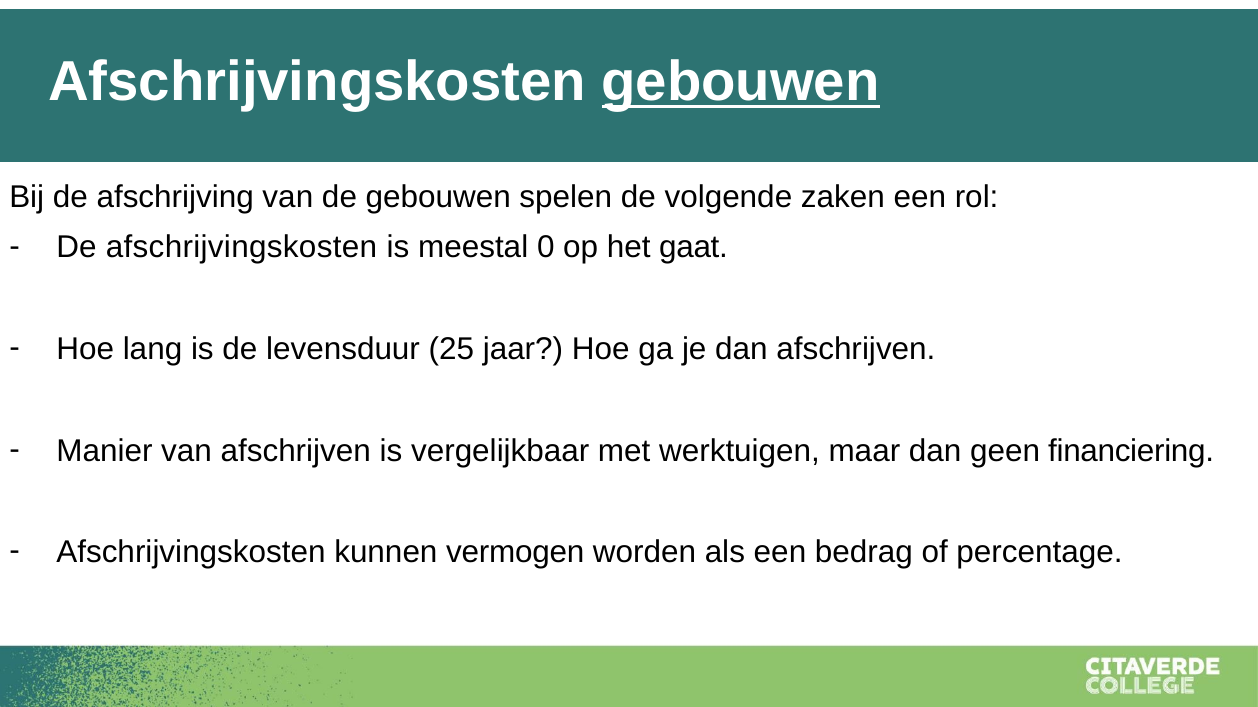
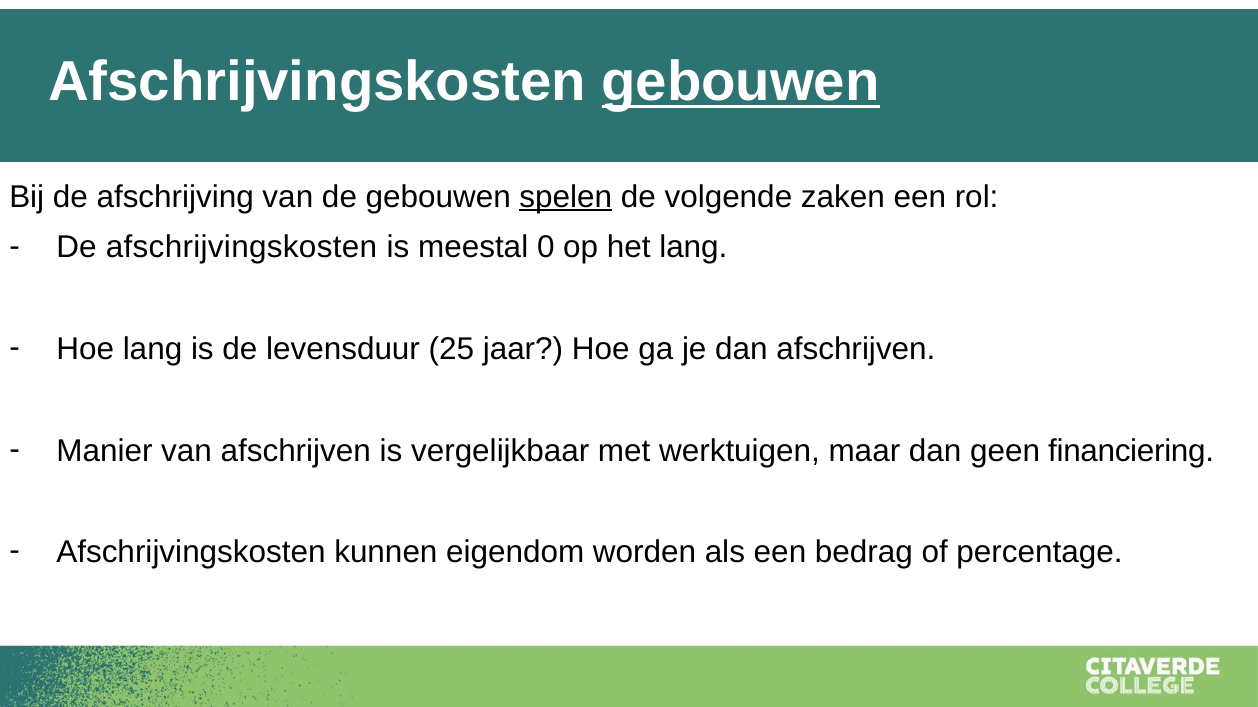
spelen underline: none -> present (566, 197)
het gaat: gaat -> lang (693, 248)
vermogen: vermogen -> eigendom (515, 553)
